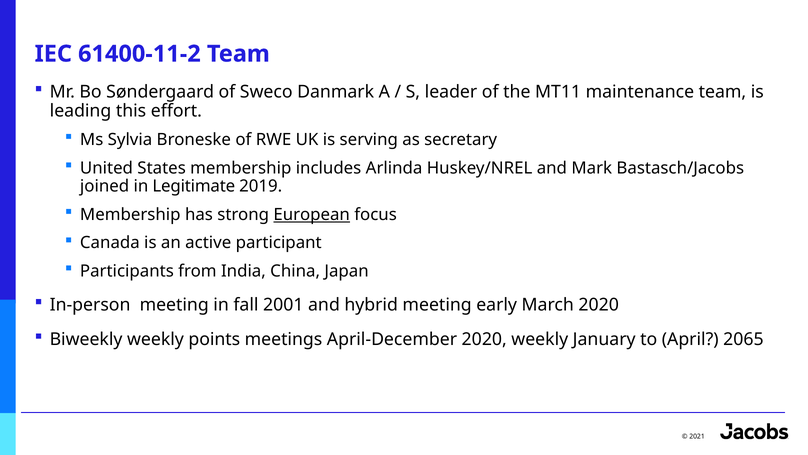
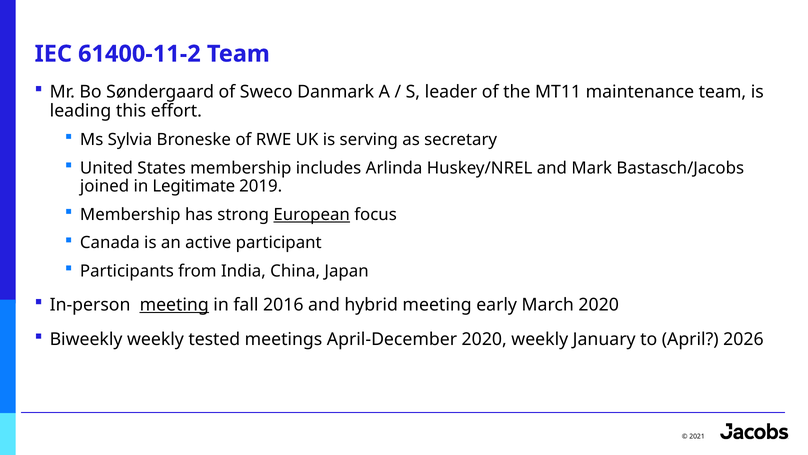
meeting underline: none -> present (174, 305)
2001: 2001 -> 2016 (283, 305)
points: points -> tested (214, 339)
2065: 2065 -> 2026 (743, 339)
